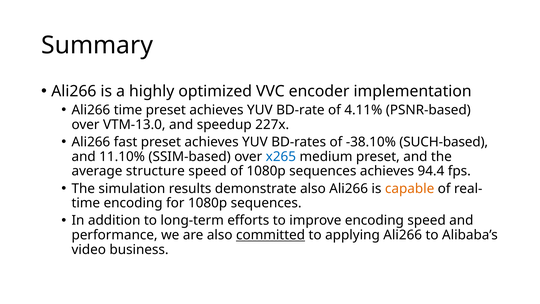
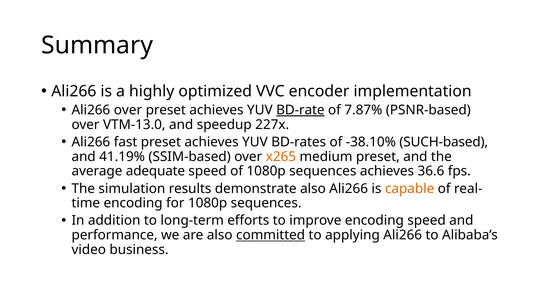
Ali266 time: time -> over (128, 110)
BD-rate underline: none -> present (300, 110)
4.11%: 4.11% -> 7.87% (363, 110)
11.10%: 11.10% -> 41.19% (122, 156)
x265 colour: blue -> orange (281, 156)
structure: structure -> adequate (155, 171)
94.4: 94.4 -> 36.6 (431, 171)
